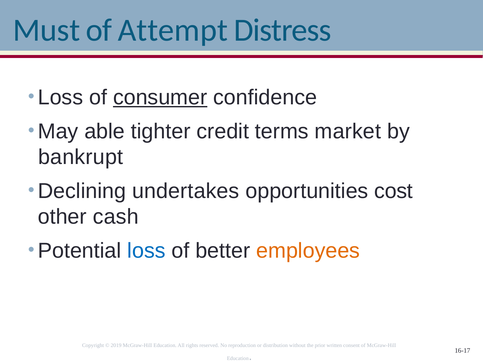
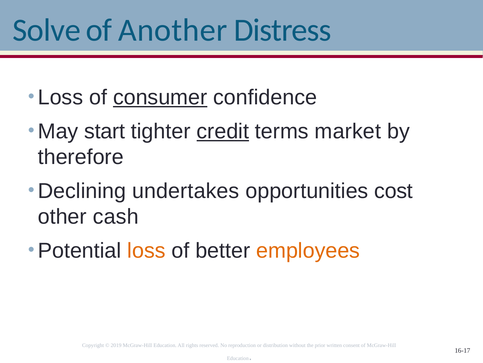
Must: Must -> Solve (47, 30)
Attempt: Attempt -> Another (173, 30)
able: able -> start (105, 131)
credit underline: none -> present (223, 131)
bankrupt: bankrupt -> therefore (81, 157)
loss colour: blue -> orange (146, 250)
